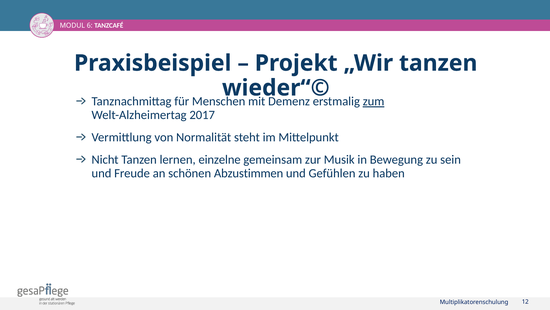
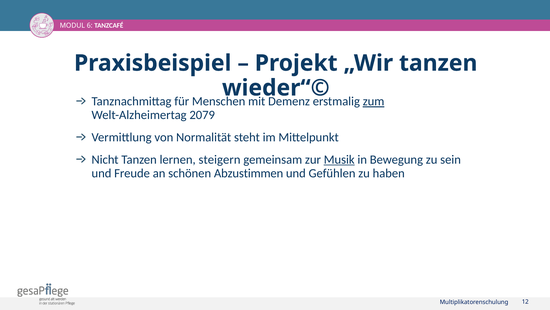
2017: 2017 -> 2079 (202, 115)
einzelne: einzelne -> steigern (219, 159)
Musik underline: none -> present (339, 159)
